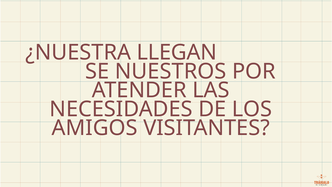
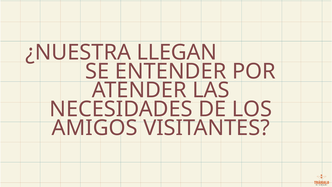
NUESTROS: NUESTROS -> ENTENDER (171, 71)
